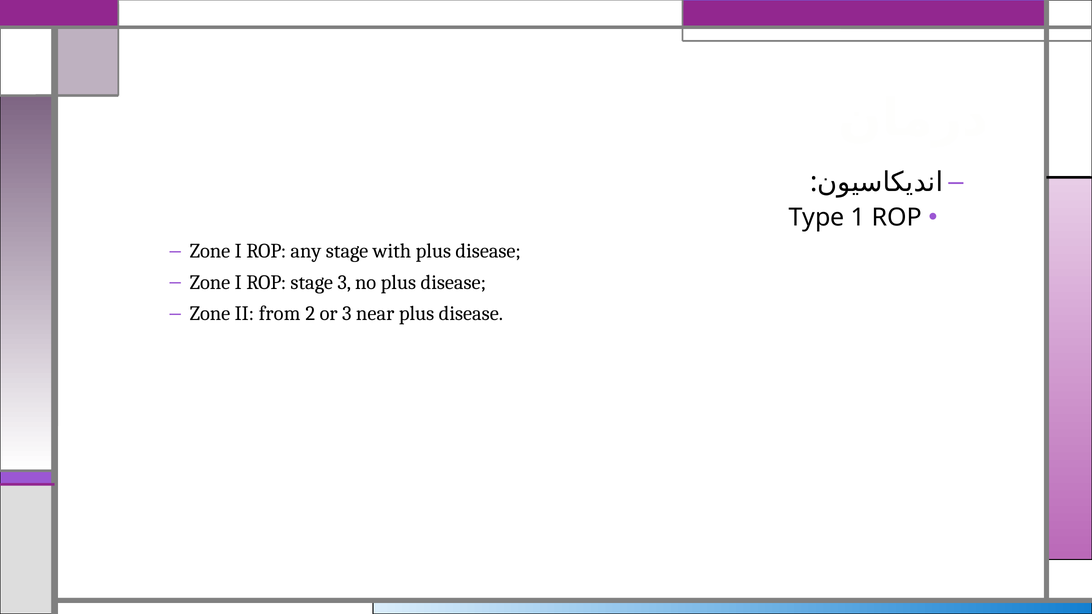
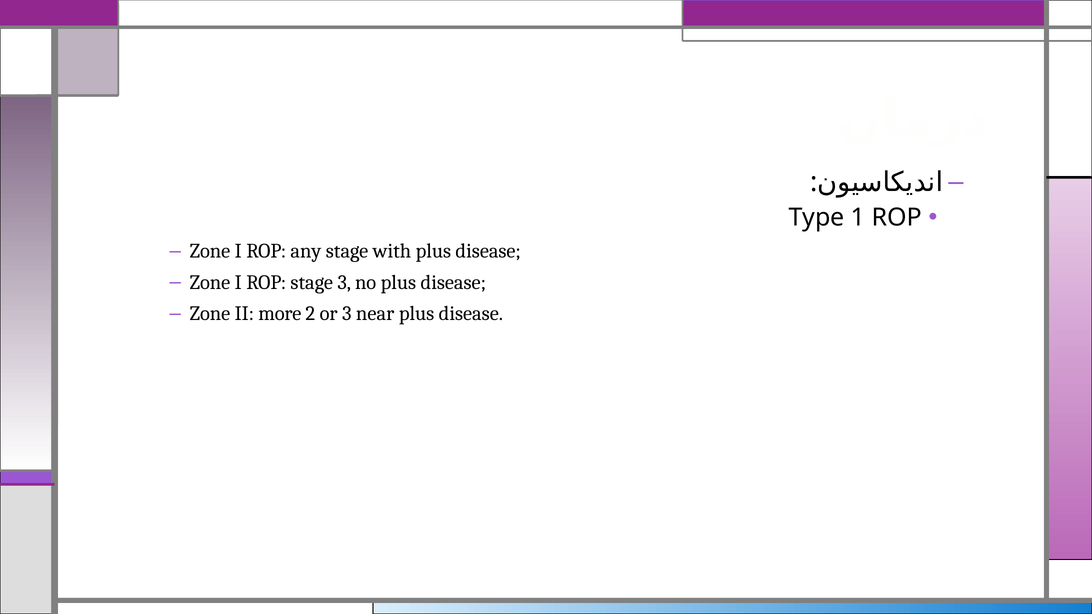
from: from -> more (280, 314)
